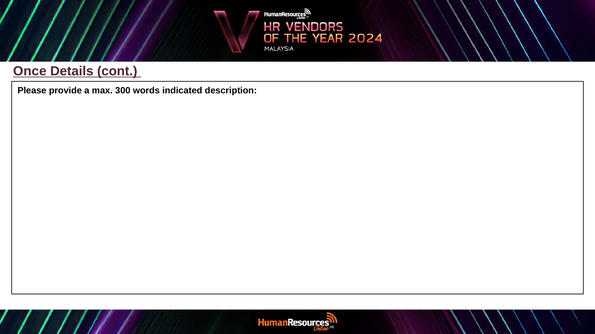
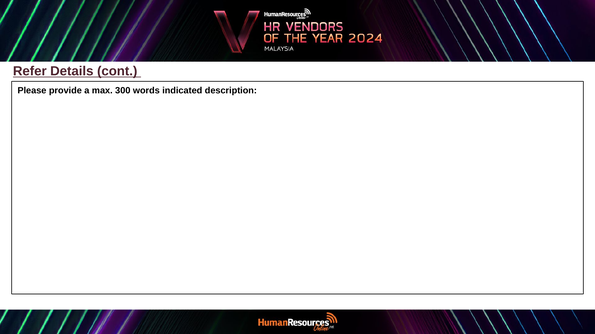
Once: Once -> Refer (30, 71)
